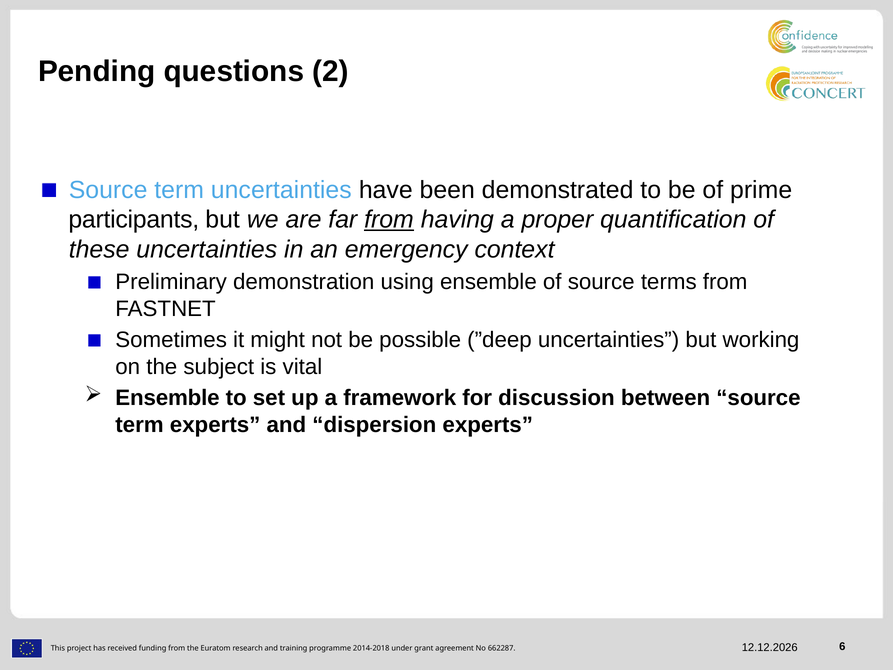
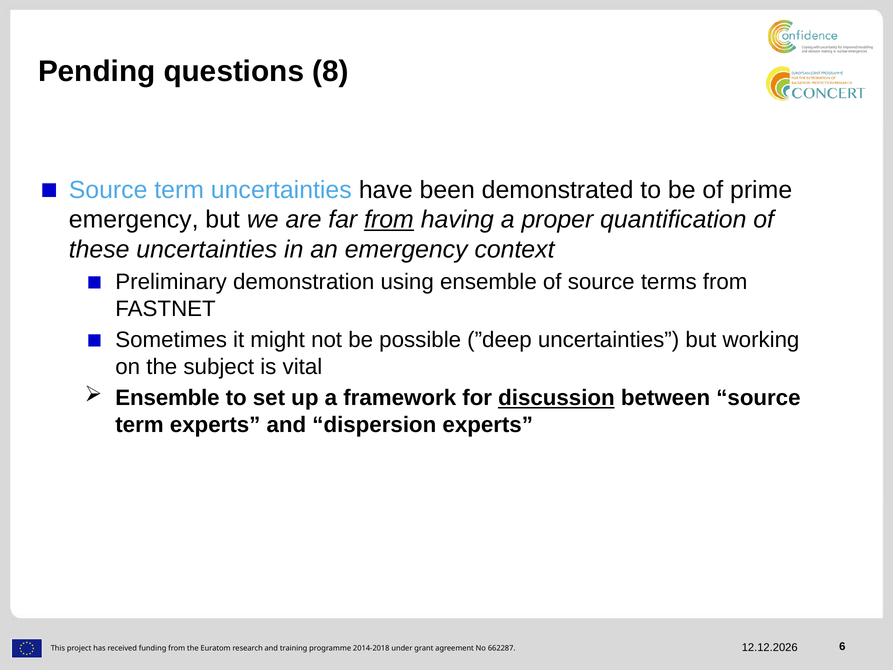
2: 2 -> 8 (331, 72)
participants: participants -> emergency (134, 220)
discussion underline: none -> present (556, 398)
